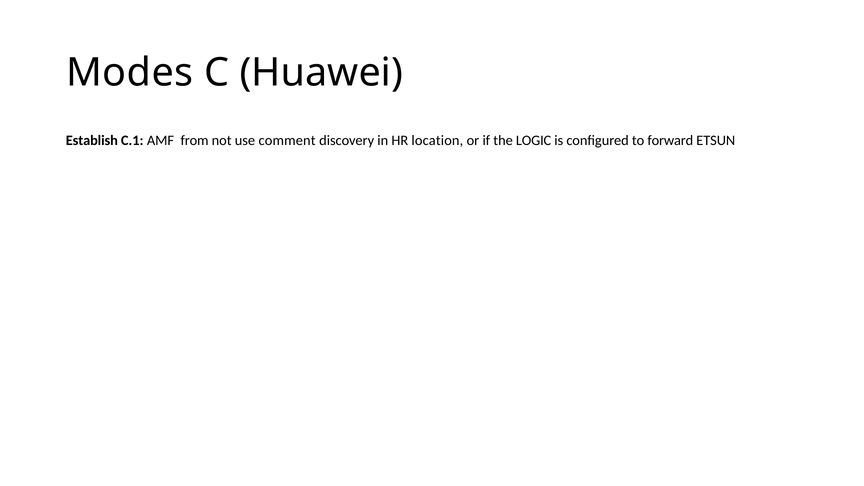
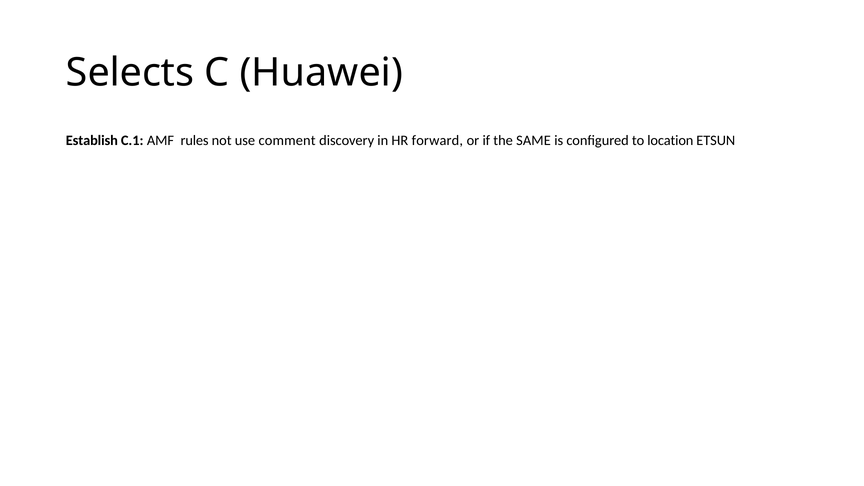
Modes: Modes -> Selects (130, 73)
from: from -> rules (195, 140)
location: location -> forward (437, 140)
LOGIC: LOGIC -> SAME (533, 140)
forward: forward -> location (670, 140)
